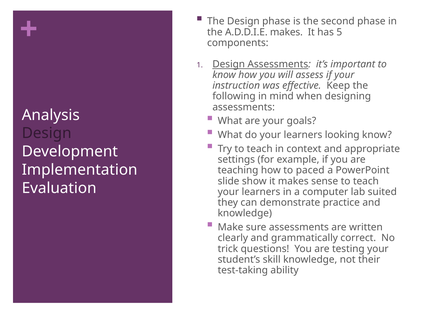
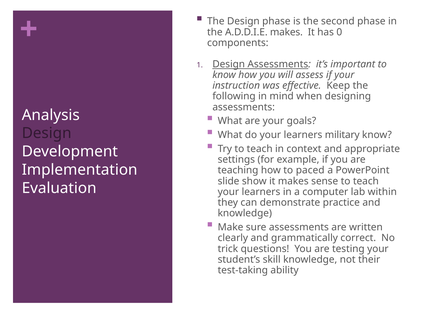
5: 5 -> 0 (339, 32)
looking: looking -> military (342, 135)
suited: suited -> within (382, 192)
